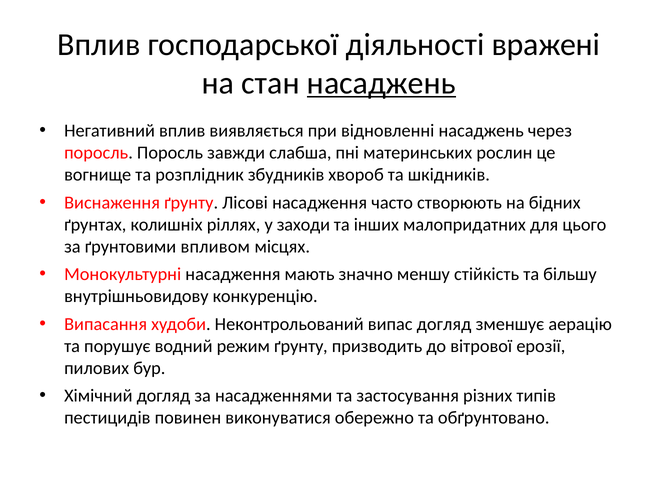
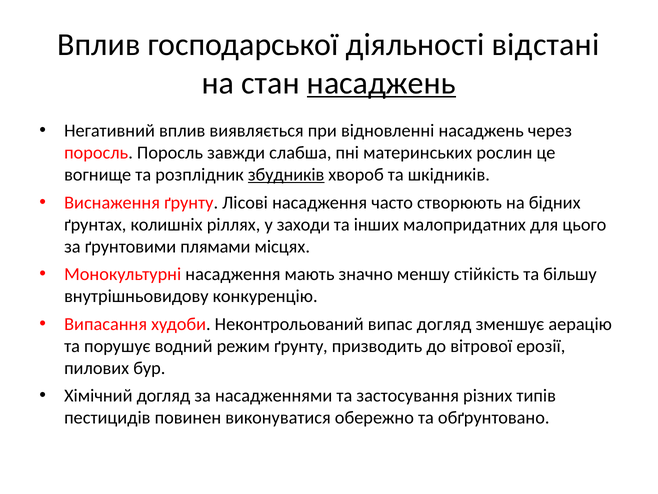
вражені: вражені -> відстані (546, 44)
збудників underline: none -> present (286, 175)
впливом: впливом -> плямами (215, 246)
